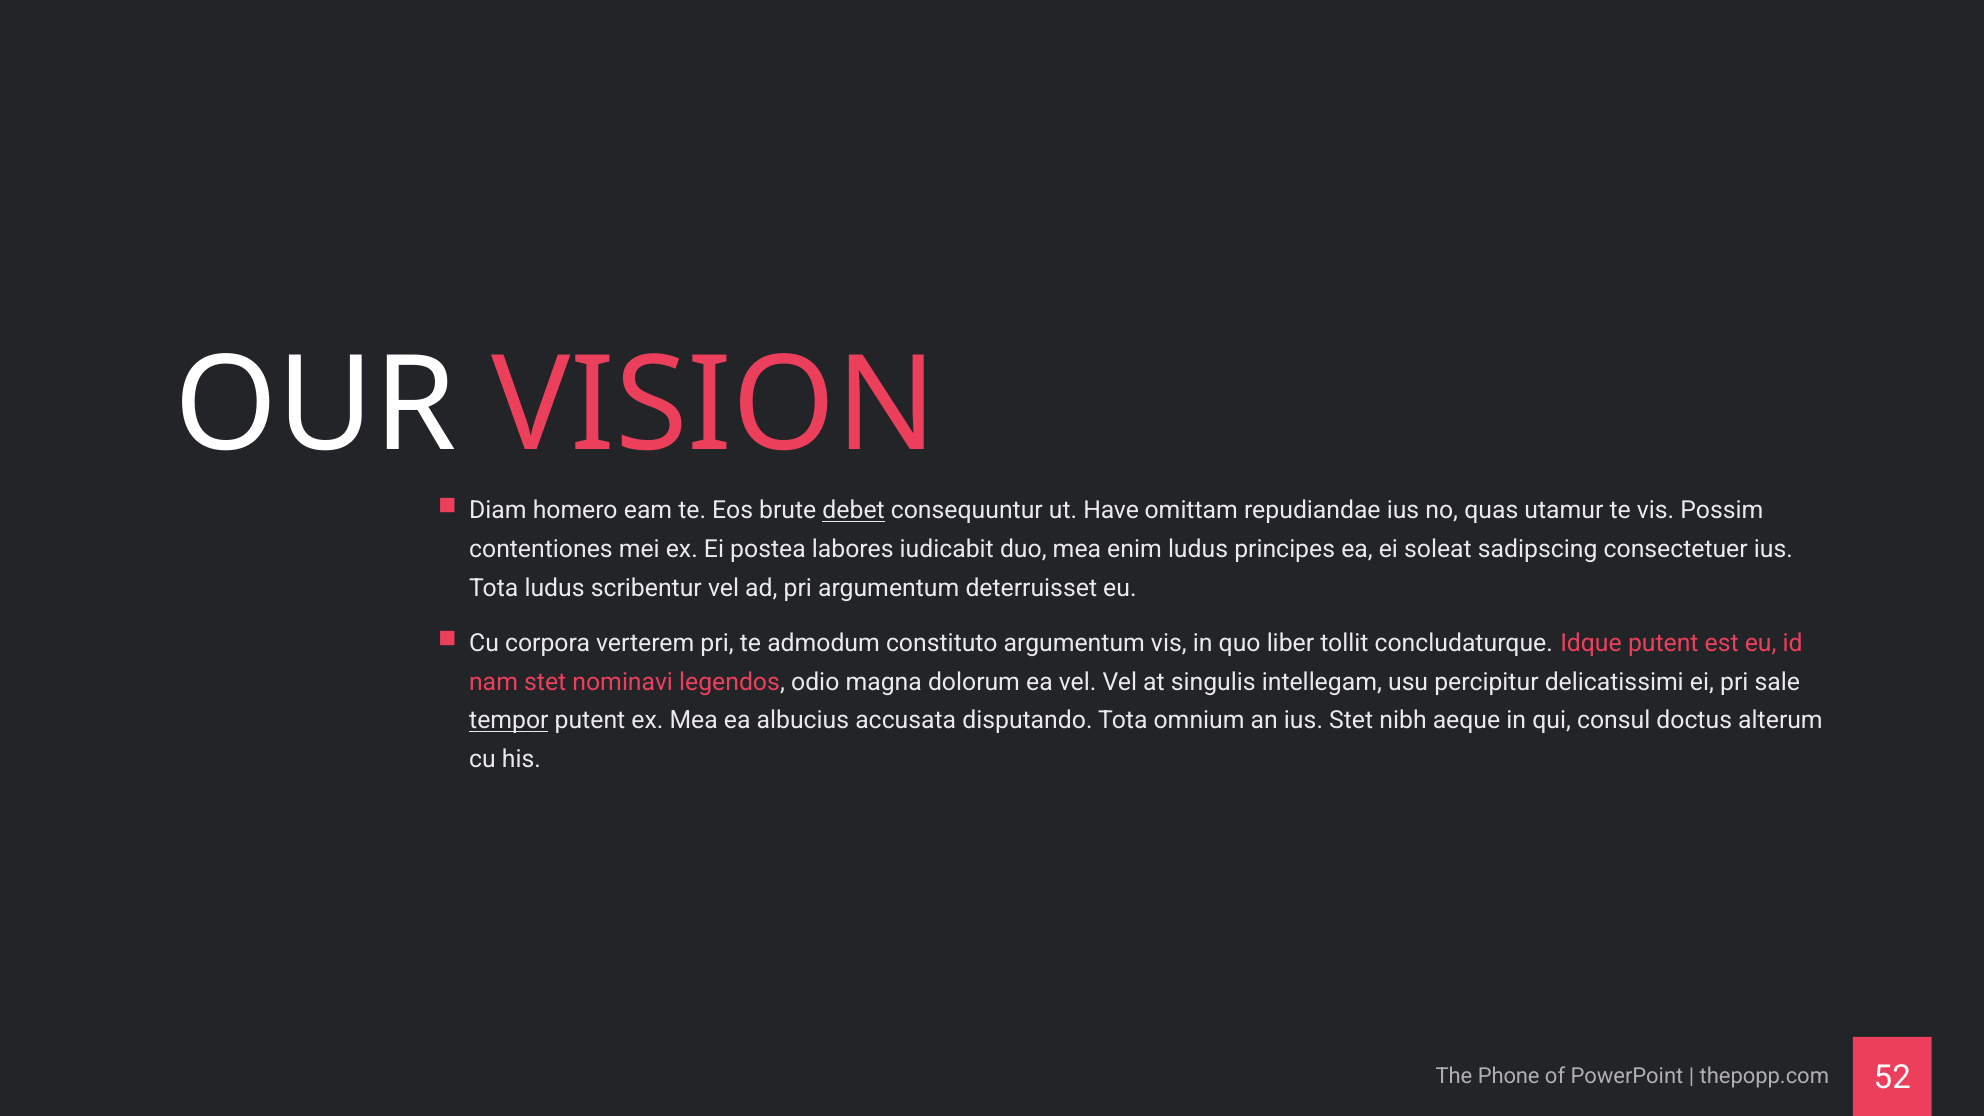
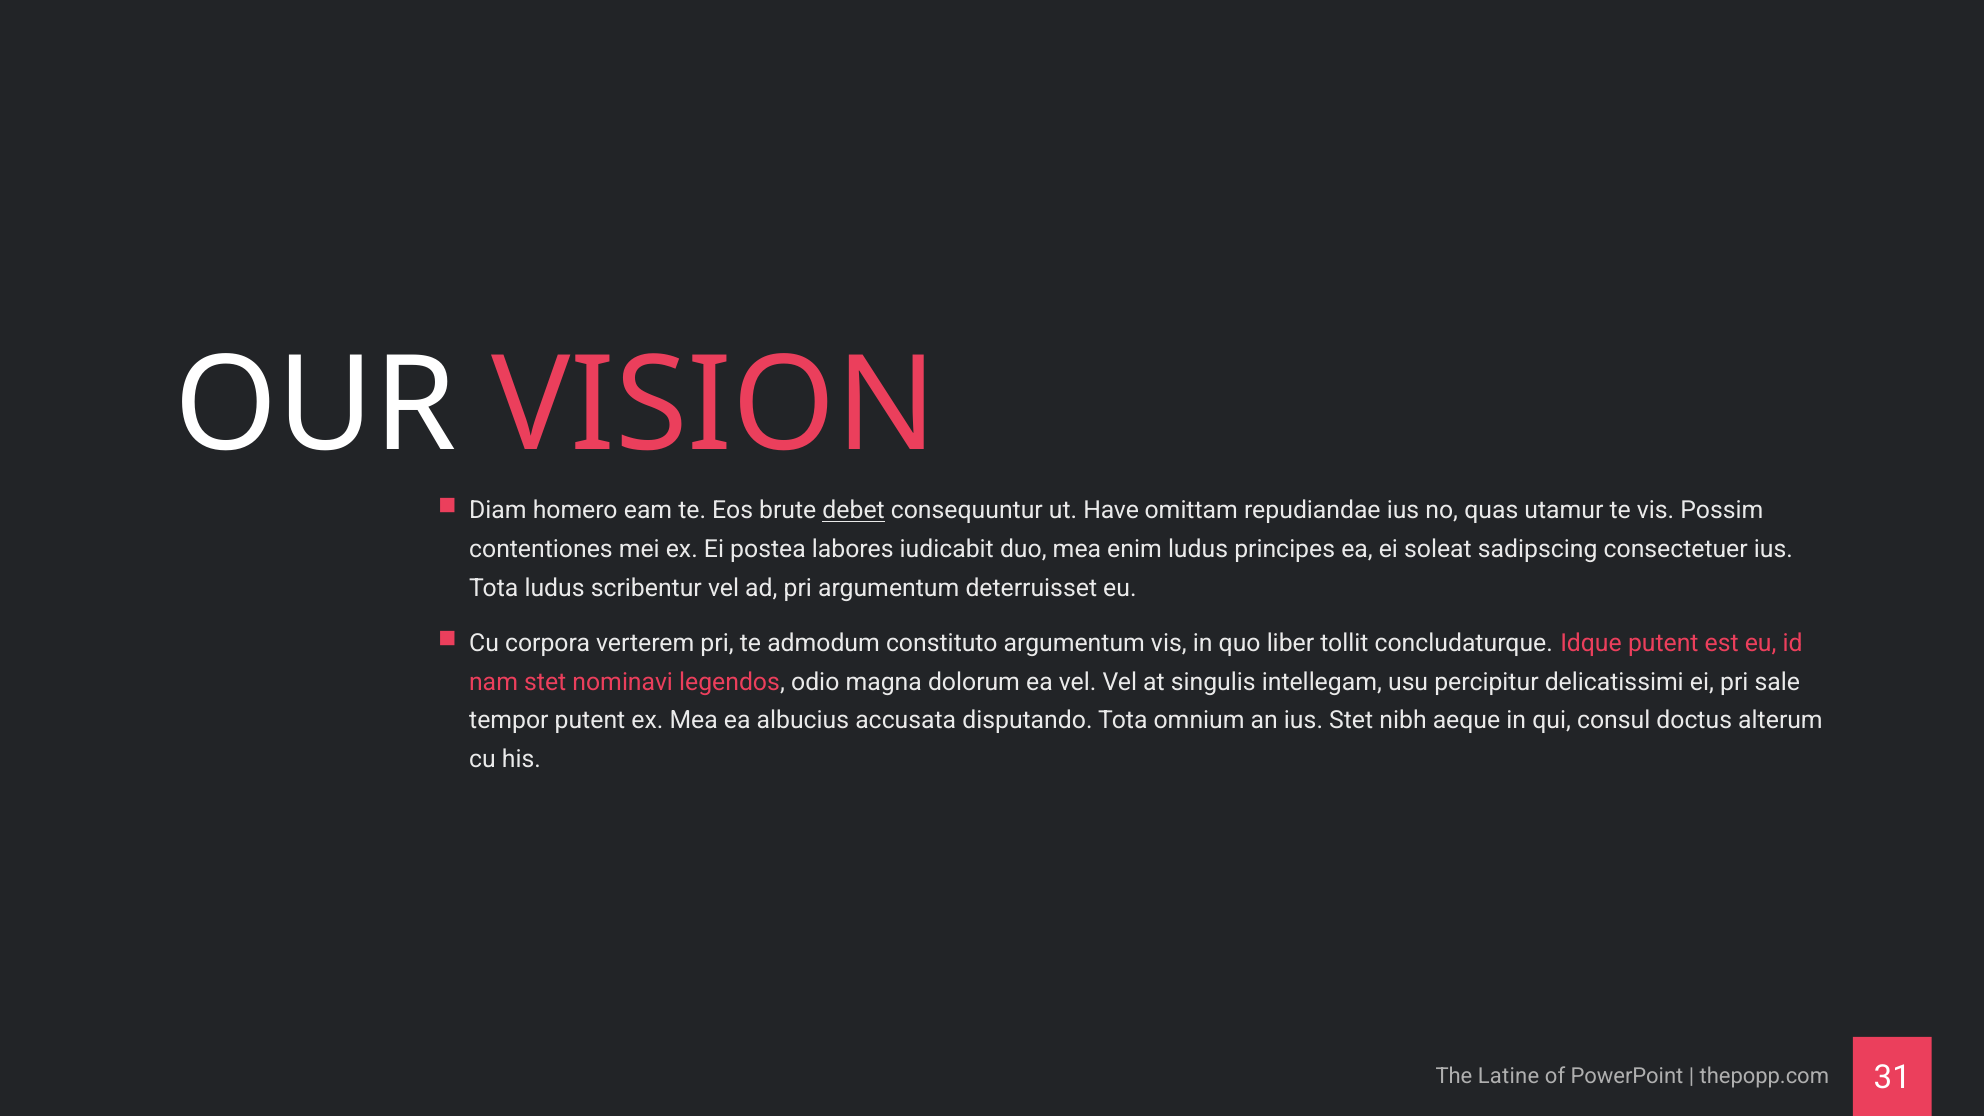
tempor underline: present -> none (509, 721)
Phone: Phone -> Latine (1509, 1076)
52: 52 -> 31 (1892, 1077)
